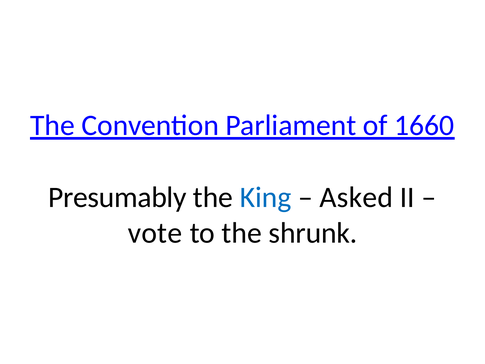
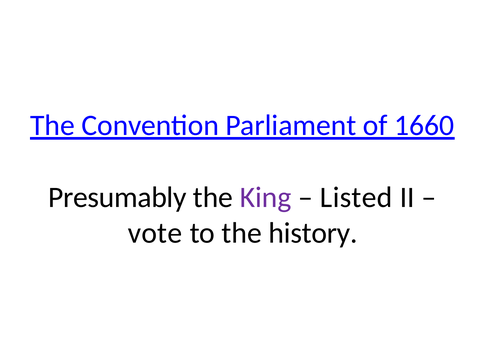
King colour: blue -> purple (266, 197)
Asked: Asked -> Listed (356, 197)
shrunk: shrunk -> history (313, 233)
